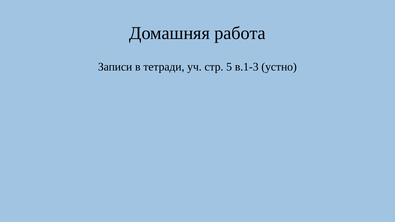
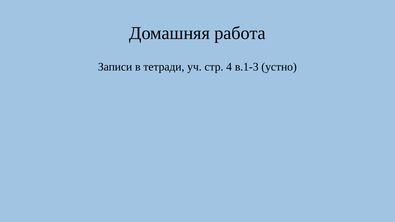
5: 5 -> 4 (229, 67)
